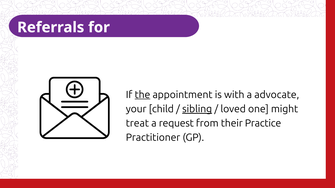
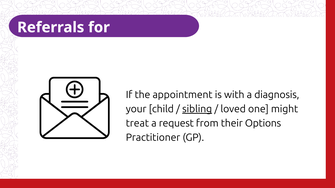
the underline: present -> none (142, 95)
advocate: advocate -> diagnosis (277, 95)
Practice: Practice -> Options (263, 124)
